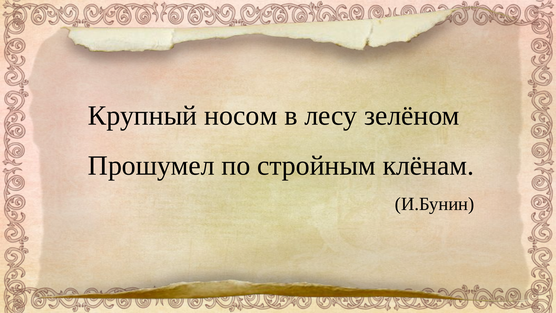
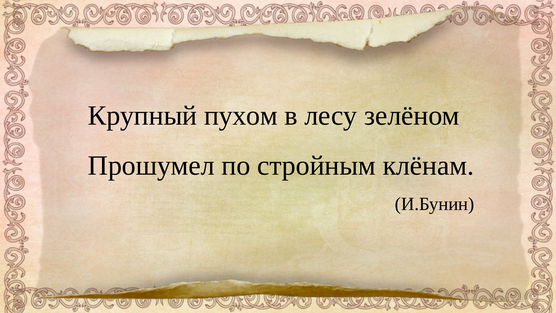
носом: носом -> пухом (241, 116)
